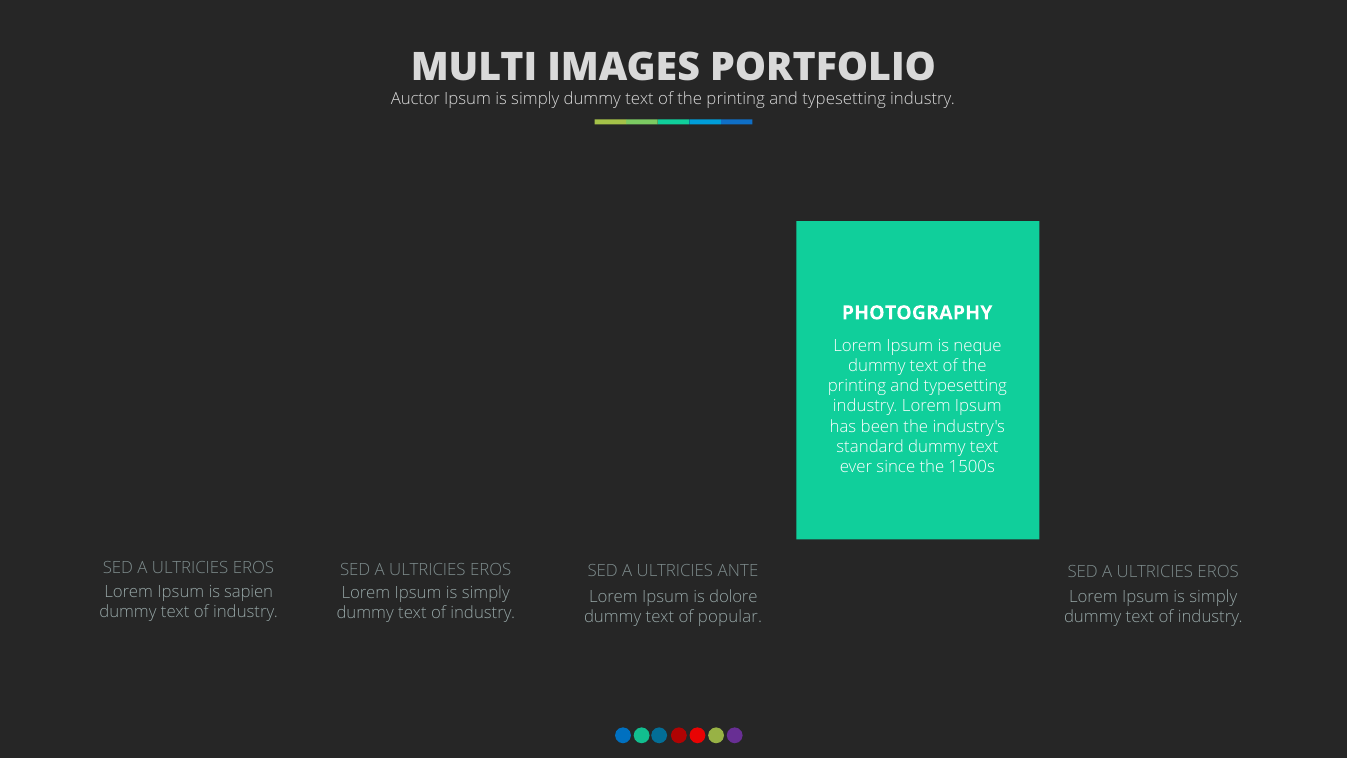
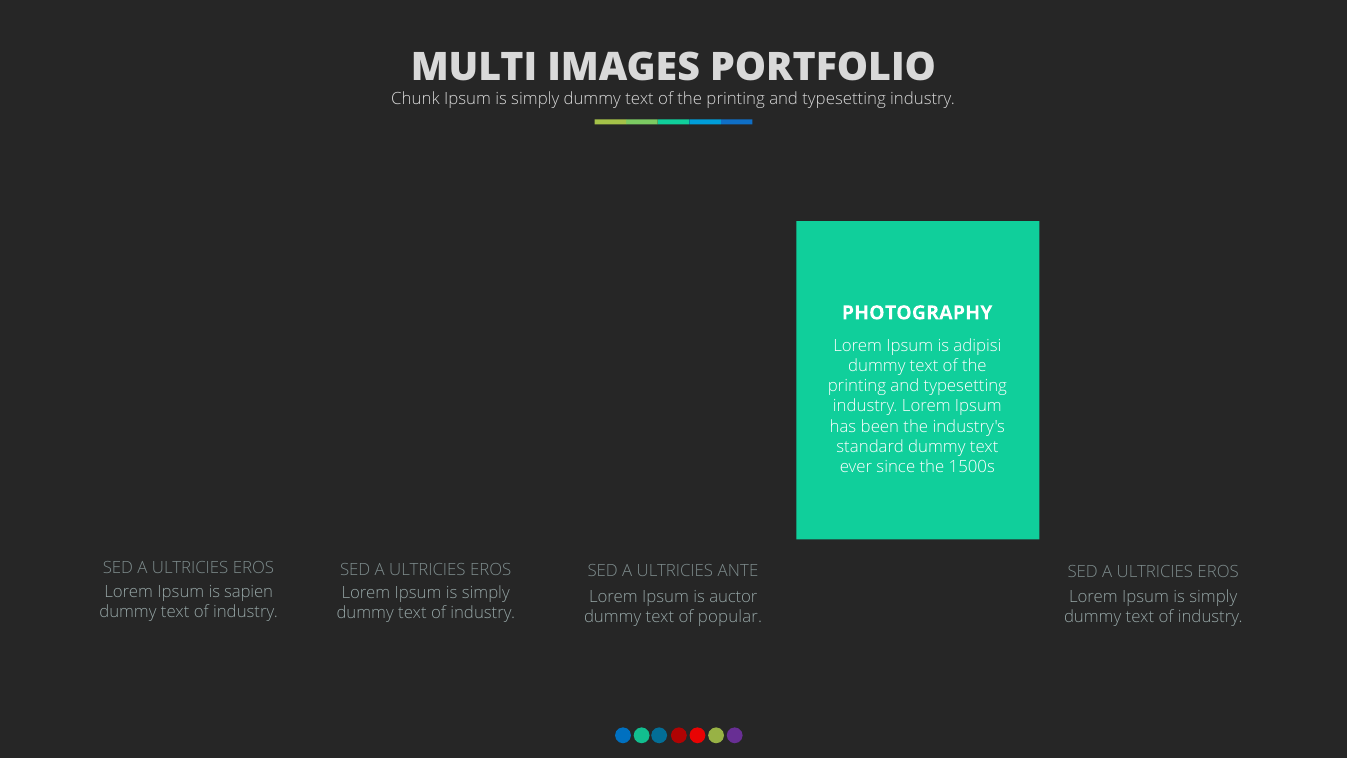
Auctor: Auctor -> Chunk (415, 99)
neque: neque -> adipisi (978, 346)
dolore: dolore -> auctor (733, 597)
